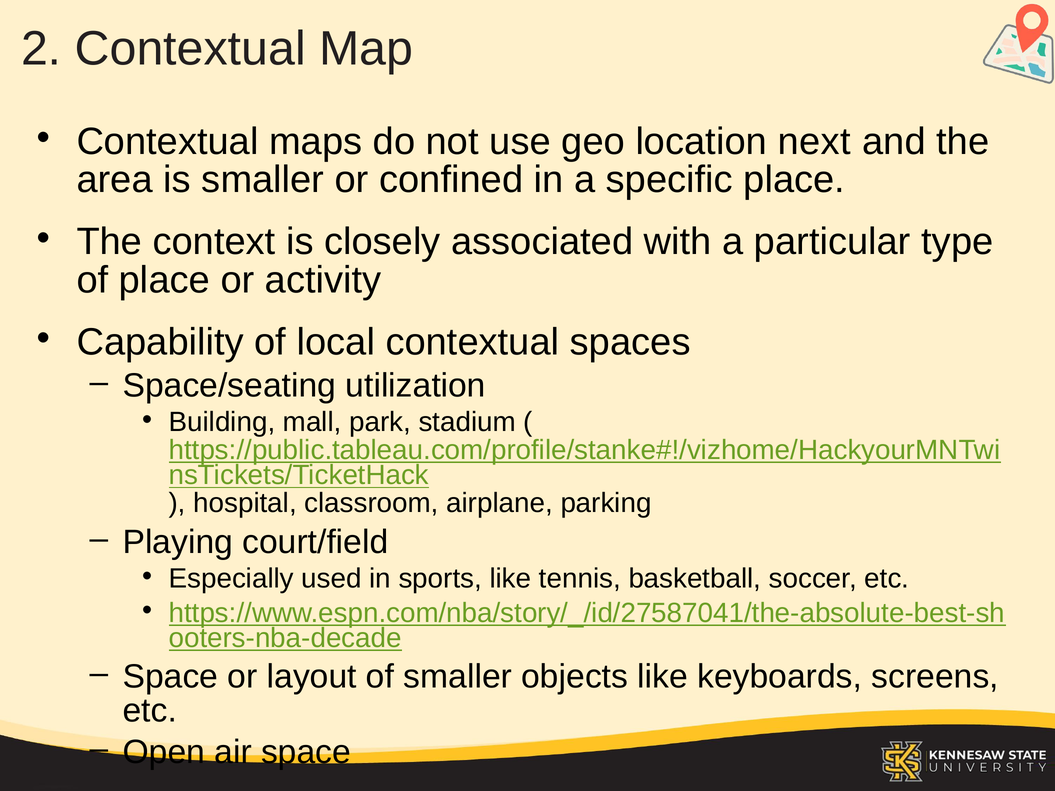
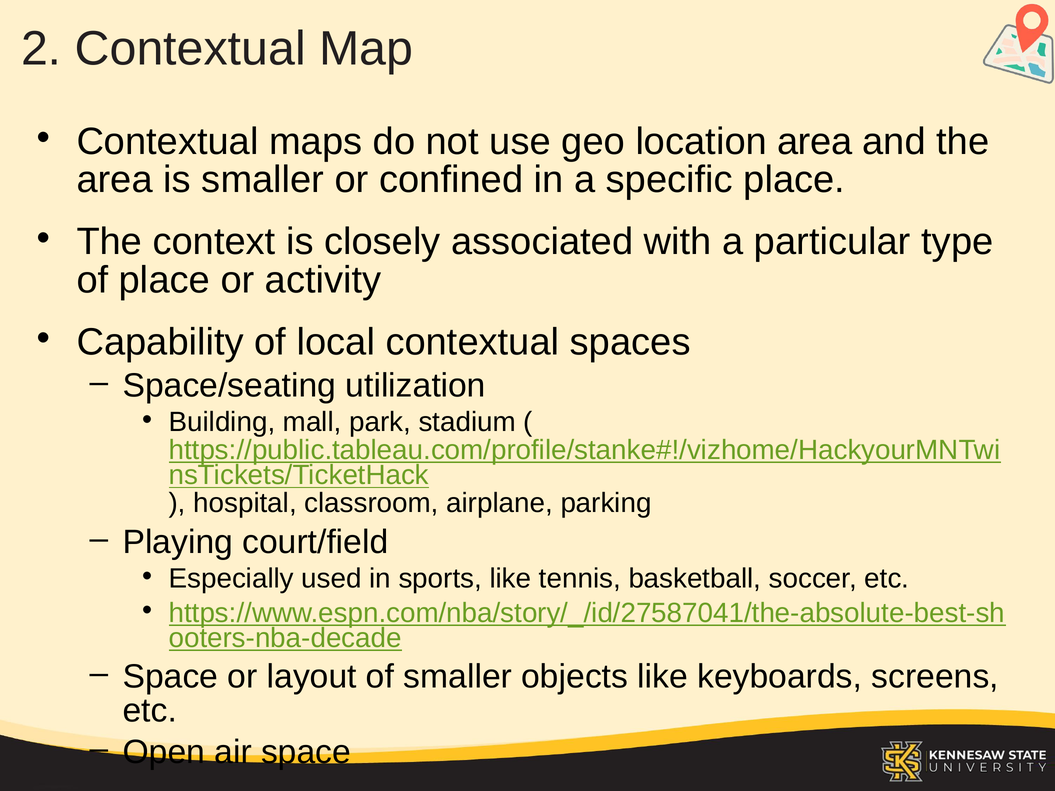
location next: next -> area (815, 141)
